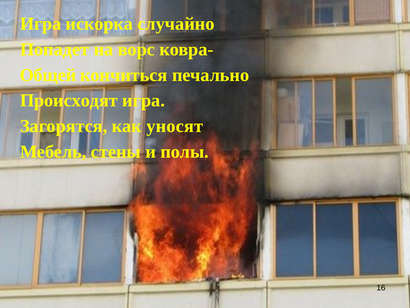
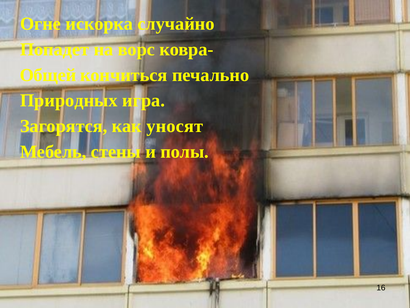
Игра: Игра -> Огне (41, 24)
Происходят: Происходят -> Природных (69, 100)
